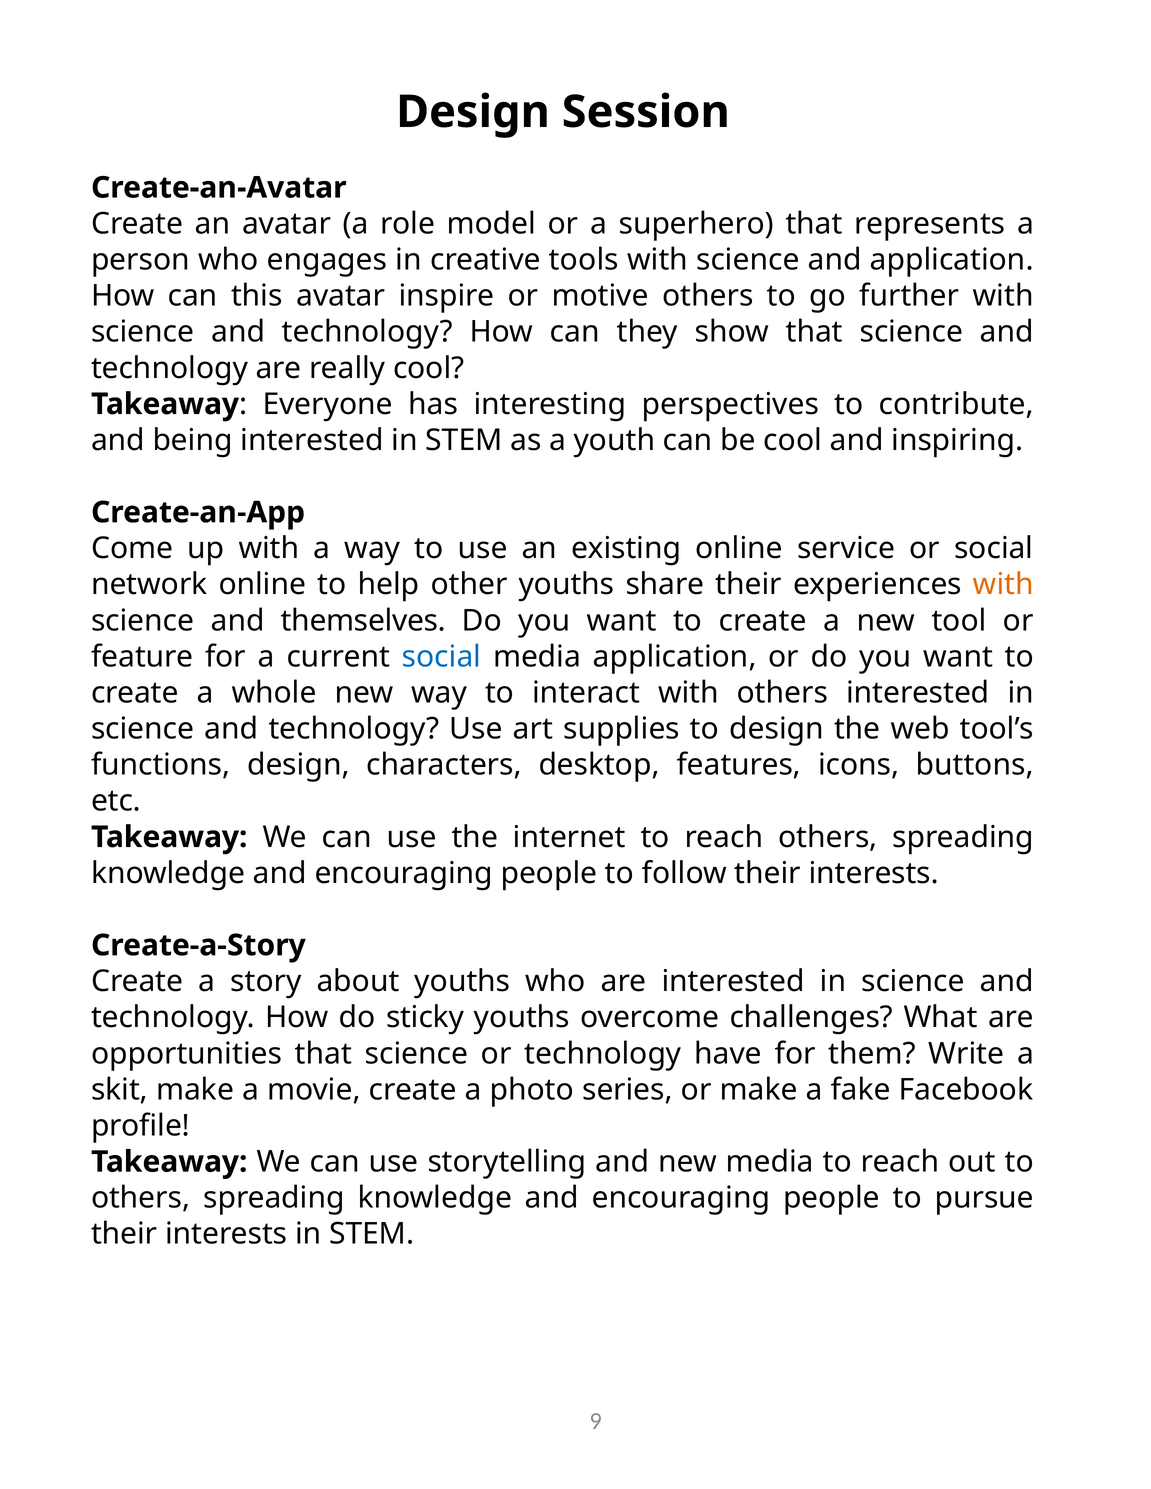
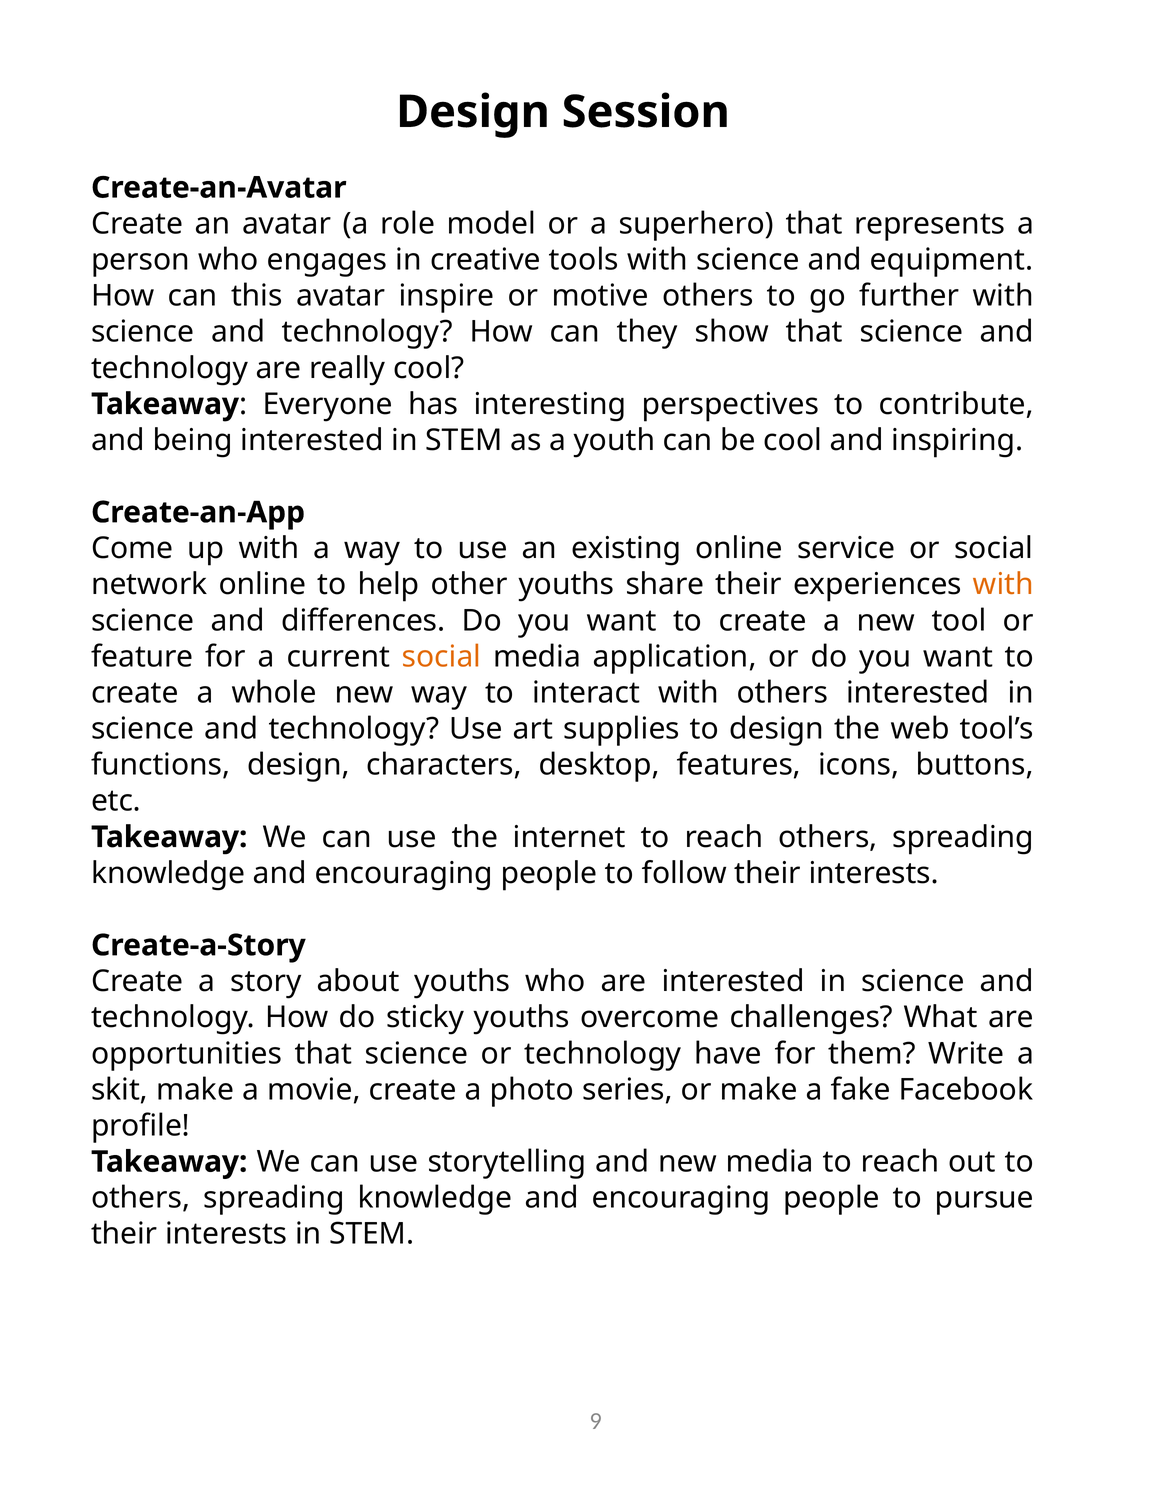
and application: application -> equipment (952, 260)
themselves: themselves -> differences (363, 621)
social colour: blue -> orange (442, 657)
